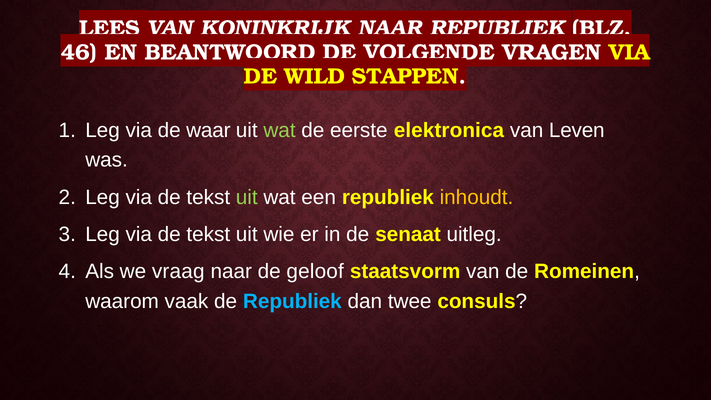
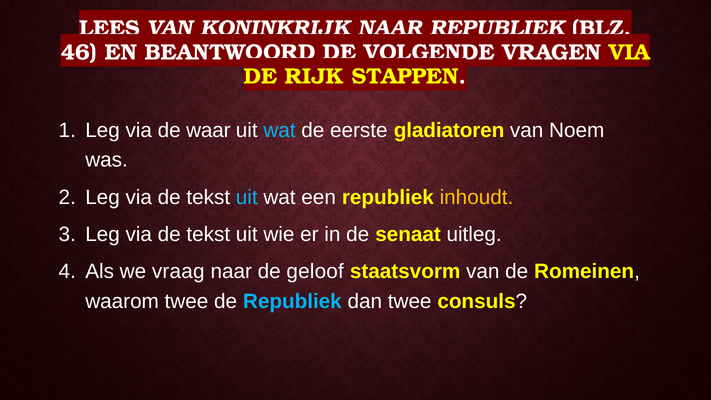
WILD: WILD -> RIJK (314, 76)
wat colour: light green -> light blue (280, 130)
elektronica: elektronica -> gladiatoren (449, 130)
Leven: Leven -> Noem (577, 130)
uit colour: light green -> light blue (247, 197)
waarom vaak: vaak -> twee (186, 301)
